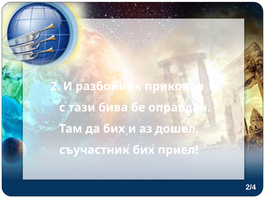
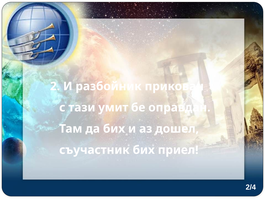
бива: бива -> умит (113, 107)
